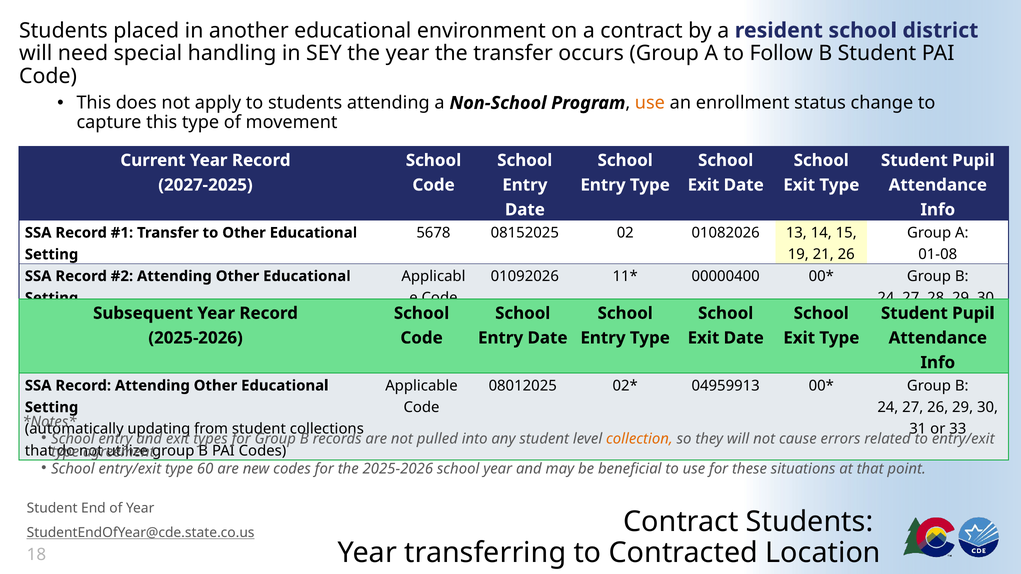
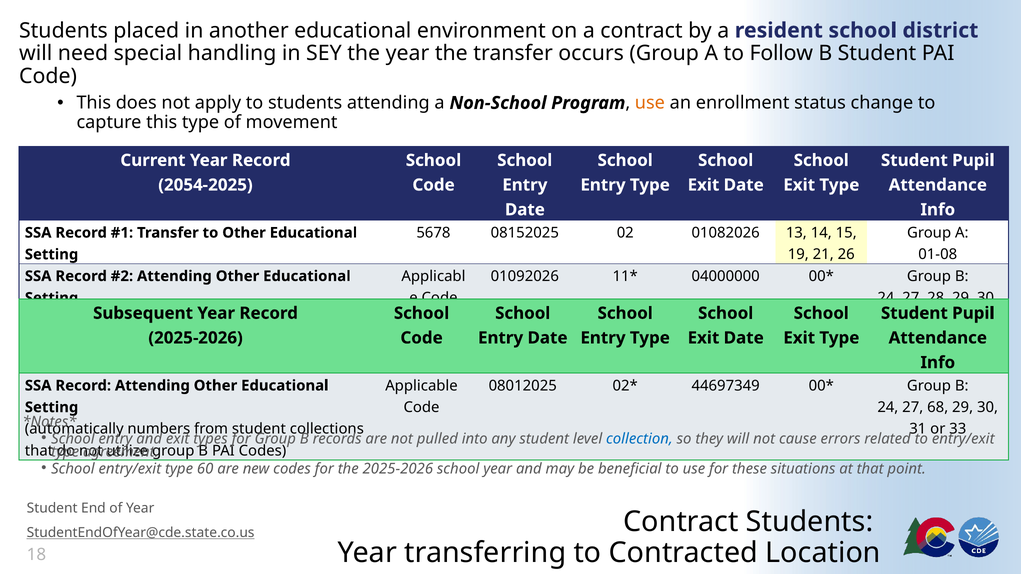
2027-2025: 2027-2025 -> 2054-2025 (205, 185)
00000400: 00000400 -> 04000000 (726, 276)
04959913: 04959913 -> 44697349 (726, 386)
27 26: 26 -> 68 (938, 408)
updating: updating -> numbers (159, 429)
collection colour: orange -> blue (639, 439)
